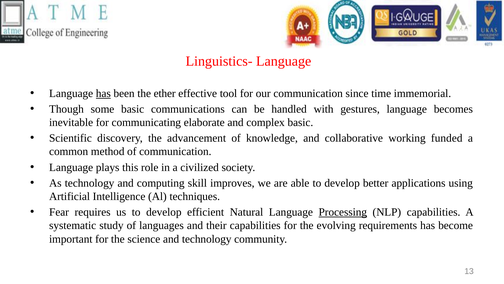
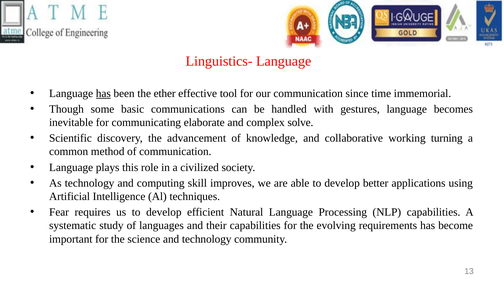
complex basic: basic -> solve (300, 122)
funded: funded -> turning (447, 138)
Processing underline: present -> none (343, 212)
